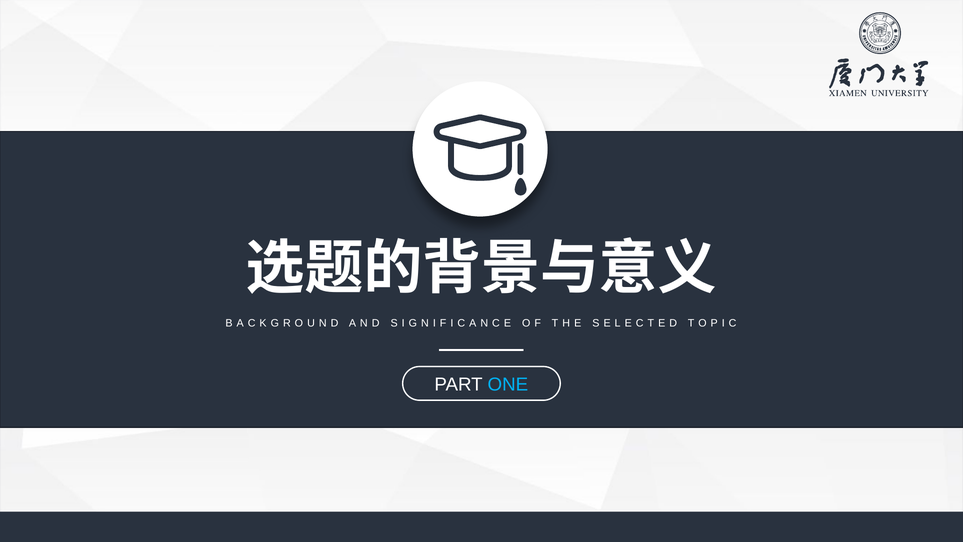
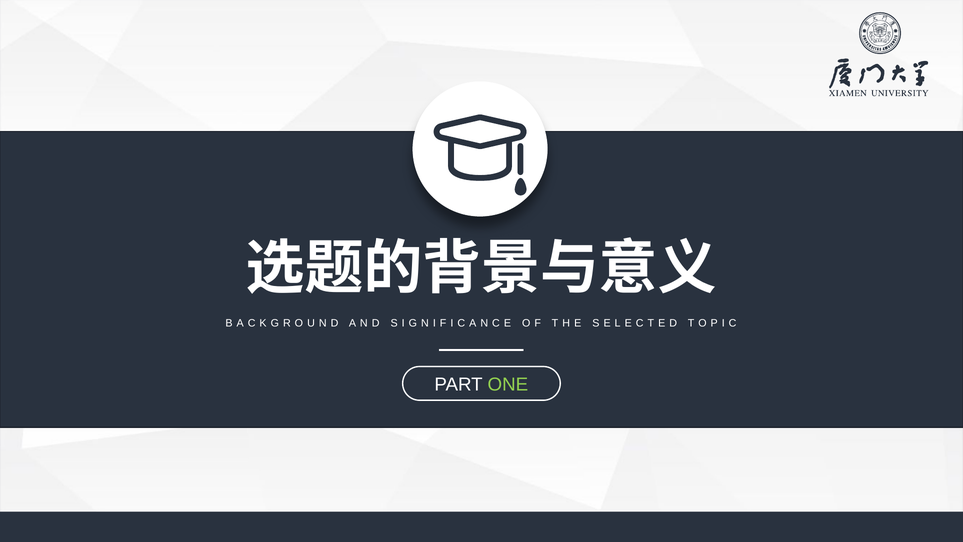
ONE colour: light blue -> light green (508, 384)
